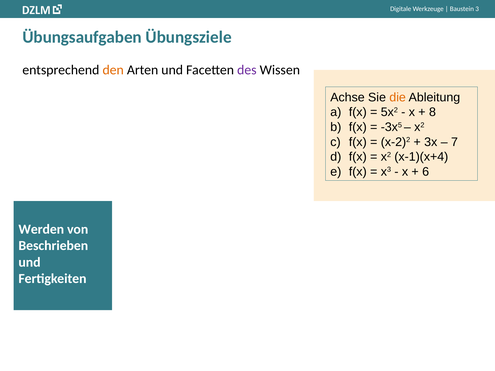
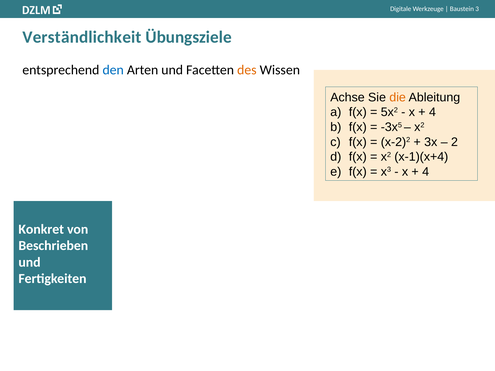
Übungsaufgaben: Übungsaufgaben -> Verständlichkeit (82, 37)
den colour: orange -> blue (113, 70)
des colour: purple -> orange (247, 70)
8: 8 -> 4 (432, 112)
7: 7 -> 2 (454, 142)
6: 6 -> 4 (426, 172)
Werden: Werden -> Konkret (41, 229)
